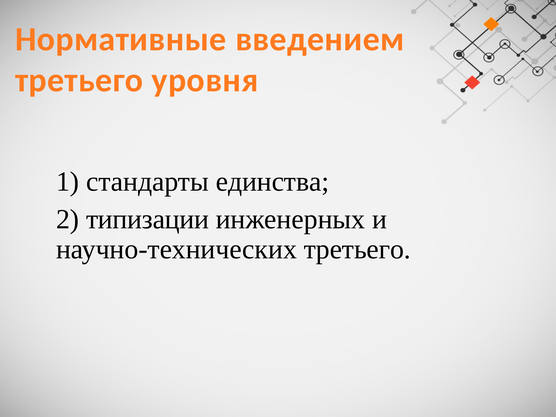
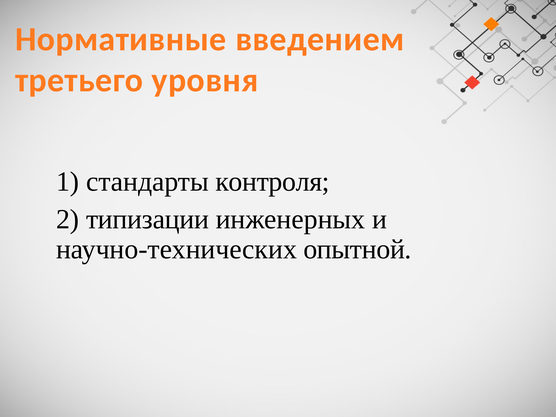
единства: единства -> контроля (273, 182)
научно-технических третьего: третьего -> опытной (357, 249)
